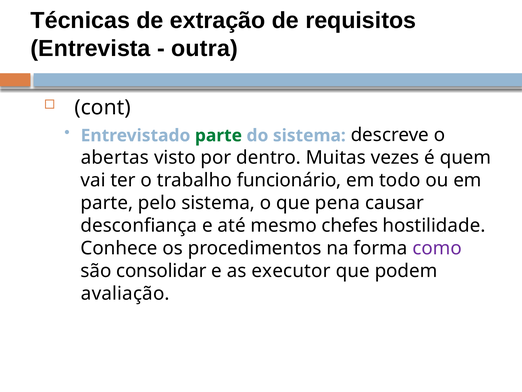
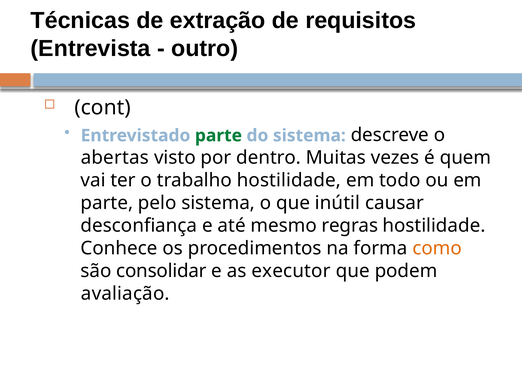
outra: outra -> outro (205, 48)
trabalho funcionário: funcionário -> hostilidade (289, 180)
pena: pena -> inútil (338, 203)
chefes: chefes -> regras (350, 225)
como colour: purple -> orange (437, 248)
